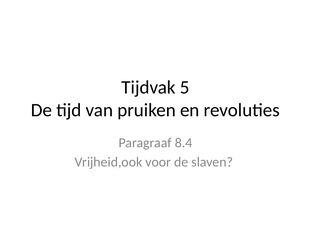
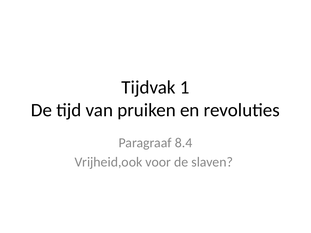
5: 5 -> 1 (185, 87)
